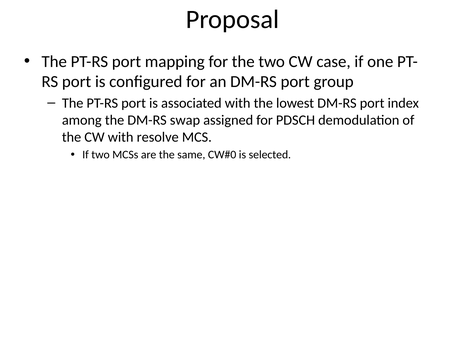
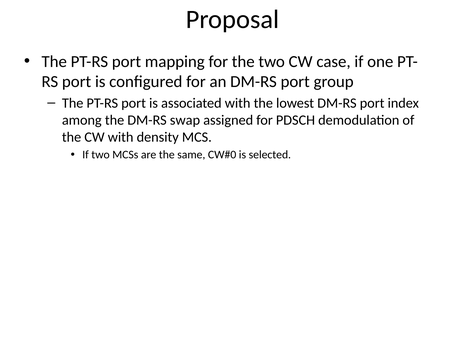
resolve: resolve -> density (158, 137)
